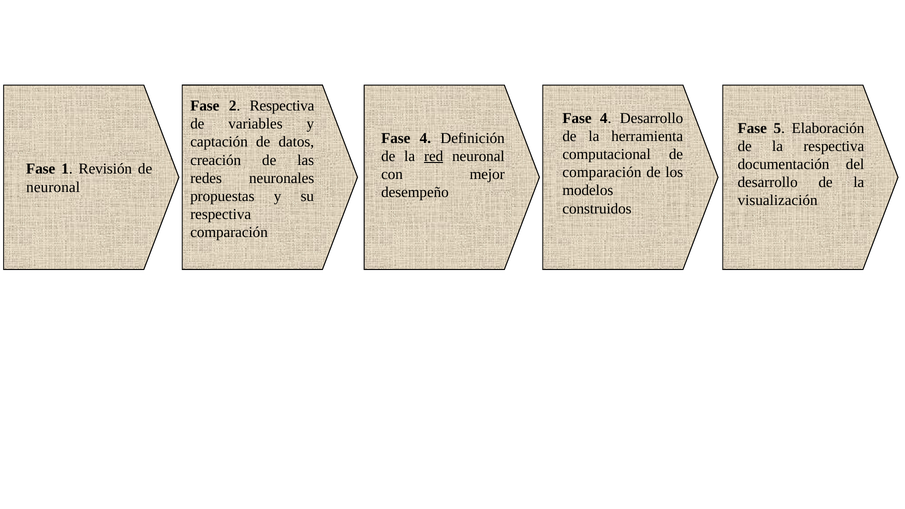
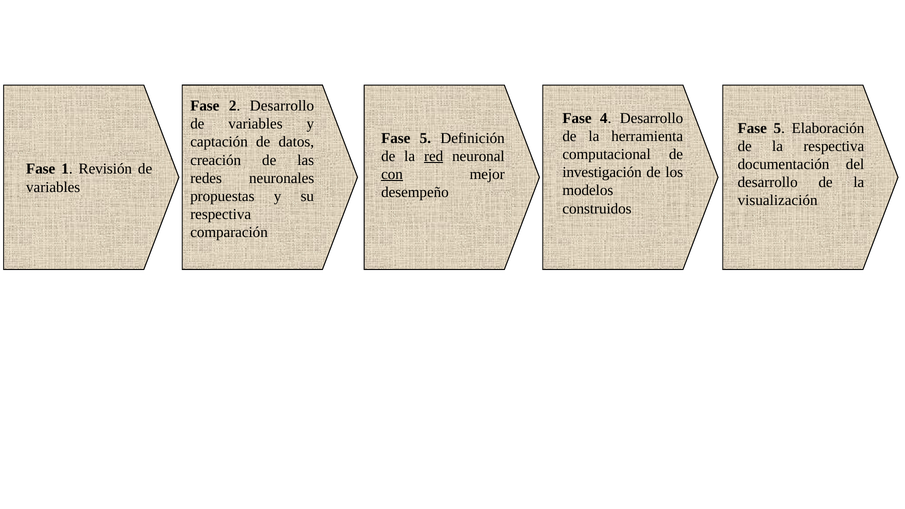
2 Respectiva: Respectiva -> Desarrollo (282, 106)
4: 4 -> 5 (425, 138)
comparación: comparación -> investigación (602, 172)
con underline: none -> present (392, 174)
neuronal: neuronal -> variables (53, 187)
